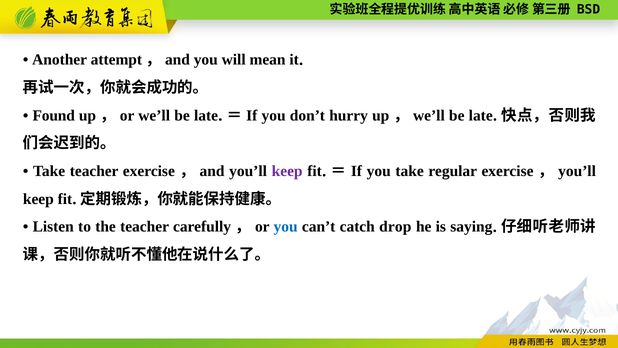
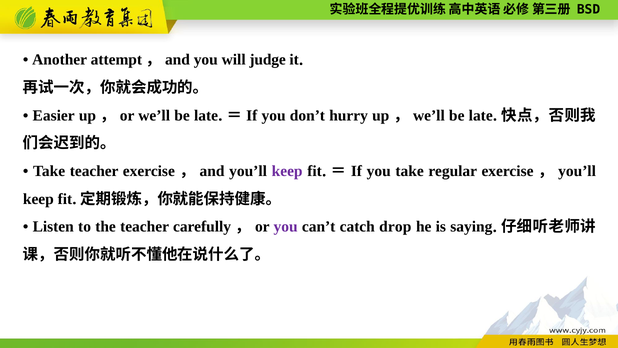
mean: mean -> judge (268, 60)
Found: Found -> Easier (54, 115)
you colour: blue -> purple (286, 227)
